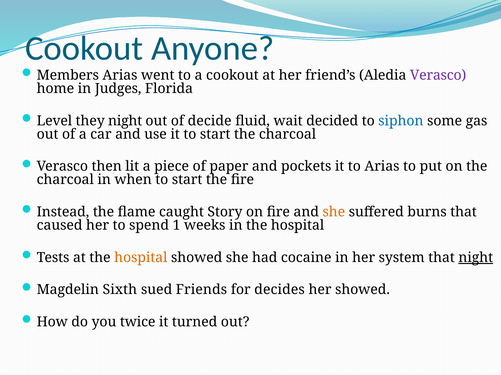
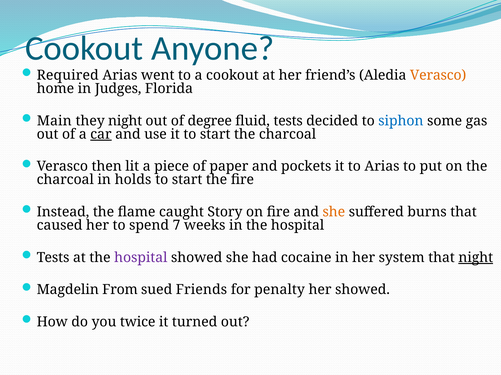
Members: Members -> Required (68, 75)
Verasco colour: purple -> orange (438, 75)
Level: Level -> Main (54, 121)
decide: decide -> degree (210, 121)
fluid wait: wait -> tests (288, 121)
car underline: none -> present (101, 134)
when: when -> holds (133, 180)
1: 1 -> 7 (177, 226)
hospital colour: orange -> purple (141, 258)
Sixth: Sixth -> From (120, 290)
decides: decides -> penalty (280, 290)
